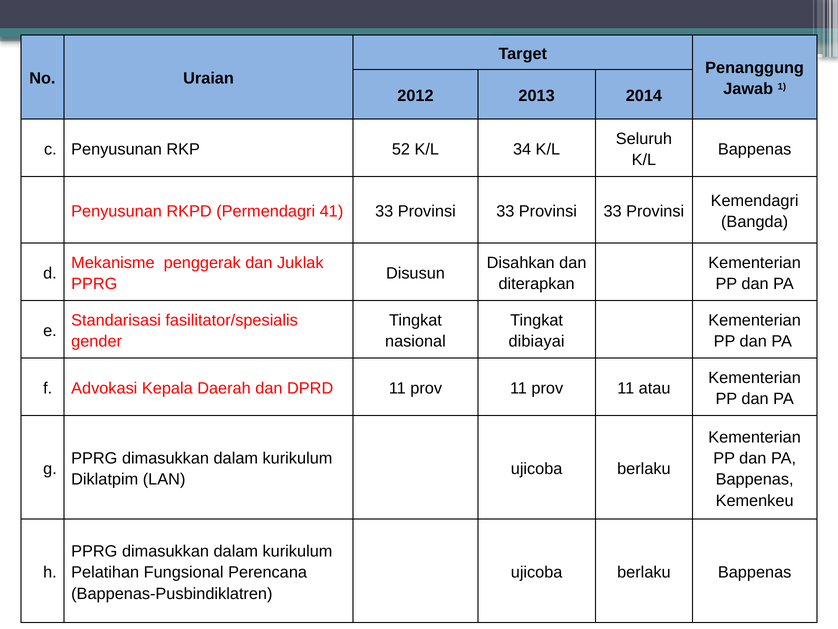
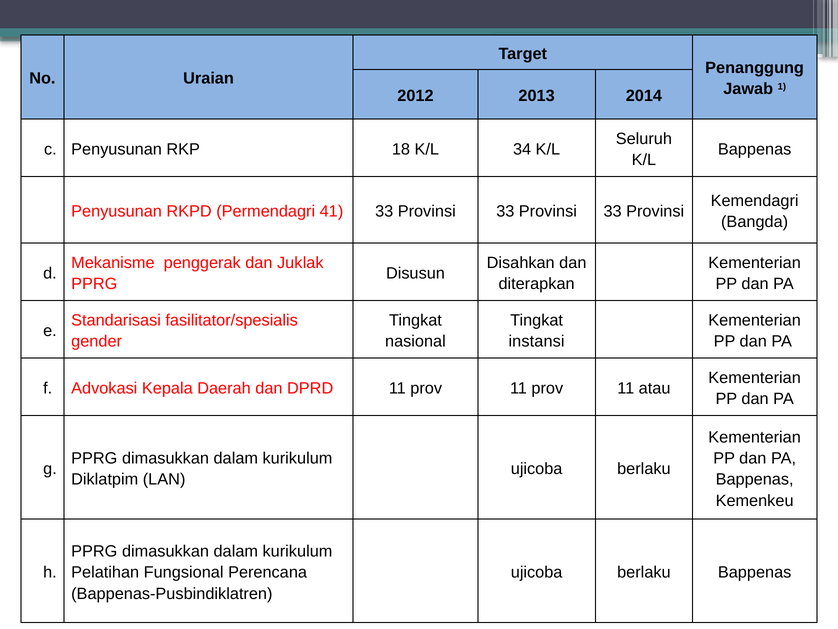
52: 52 -> 18 (401, 149)
dibiayai: dibiayai -> instansi (537, 341)
